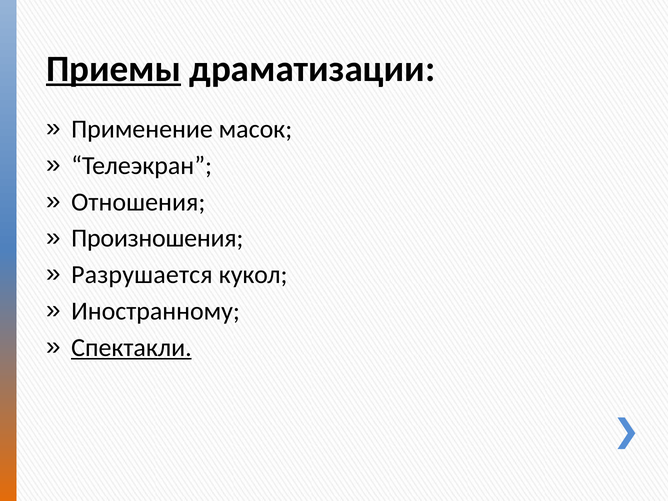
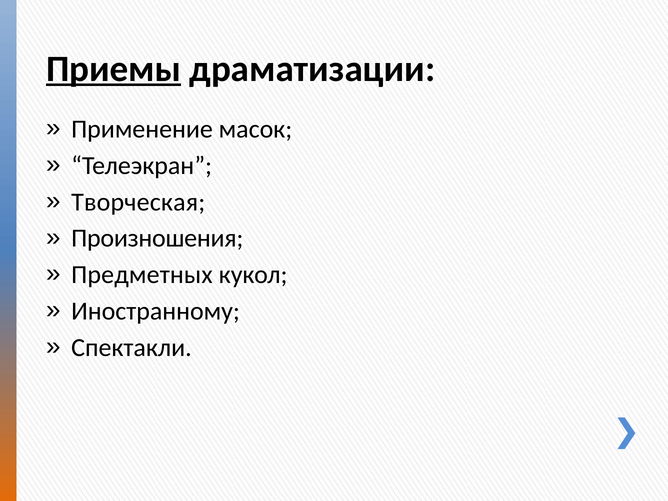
Отношения: Отношения -> Творческая (138, 202)
Разрушается: Разрушается -> Предметных (142, 275)
Спектакли underline: present -> none (131, 348)
